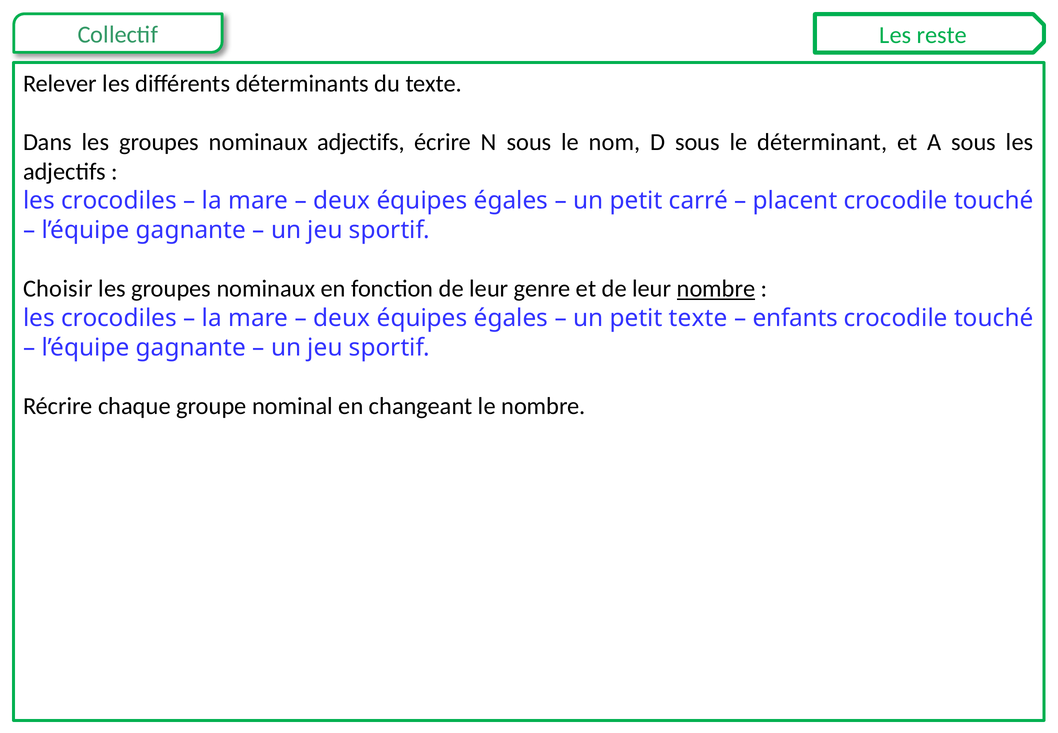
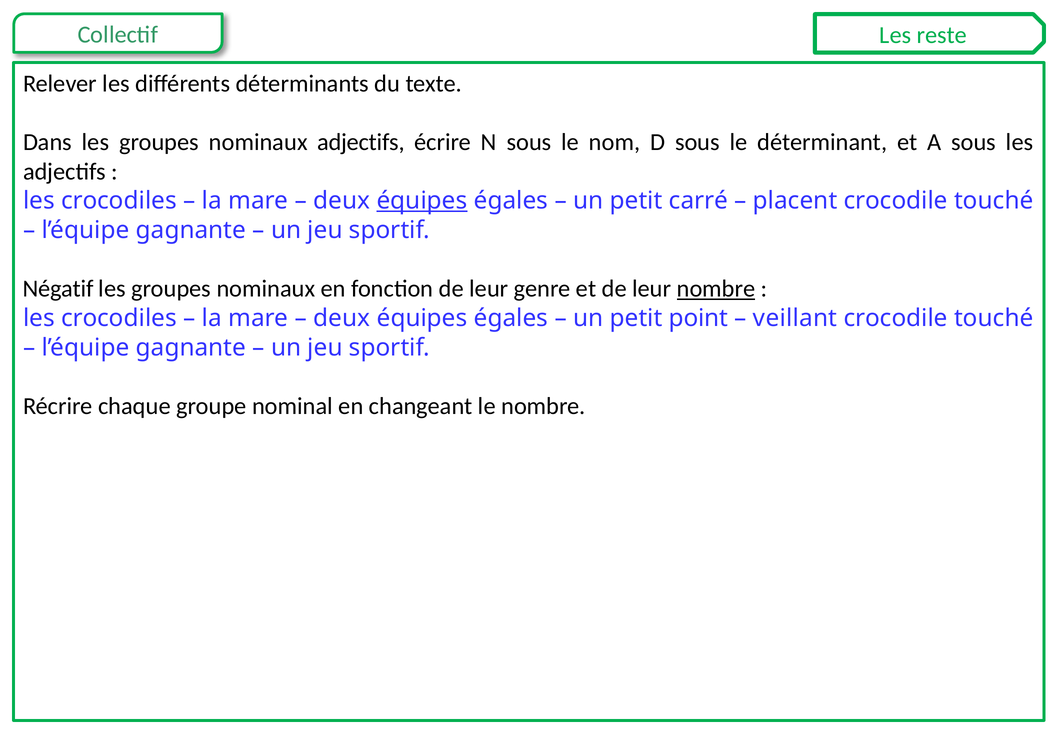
équipes underline: none -> present (422, 201)
Choisir: Choisir -> Négatif (58, 289)
petit texte: texte -> point (699, 318)
enfants: enfants -> veillant (795, 318)
